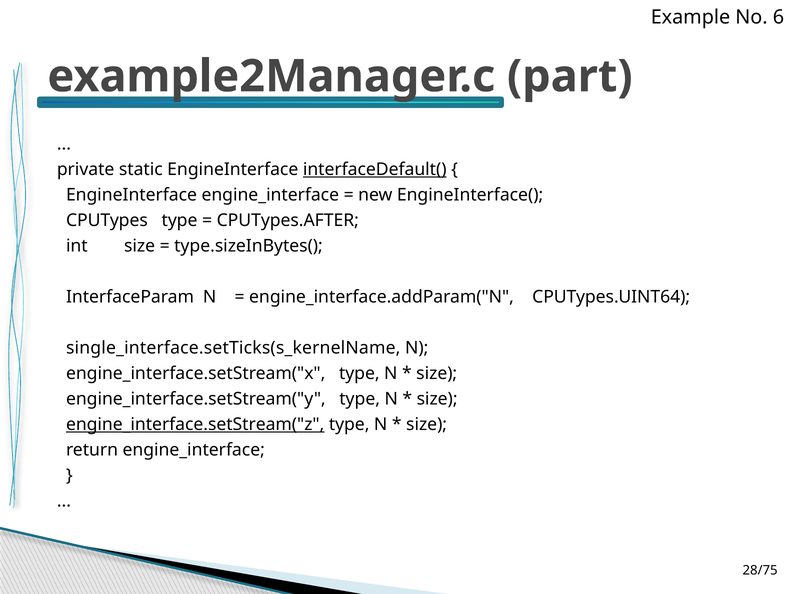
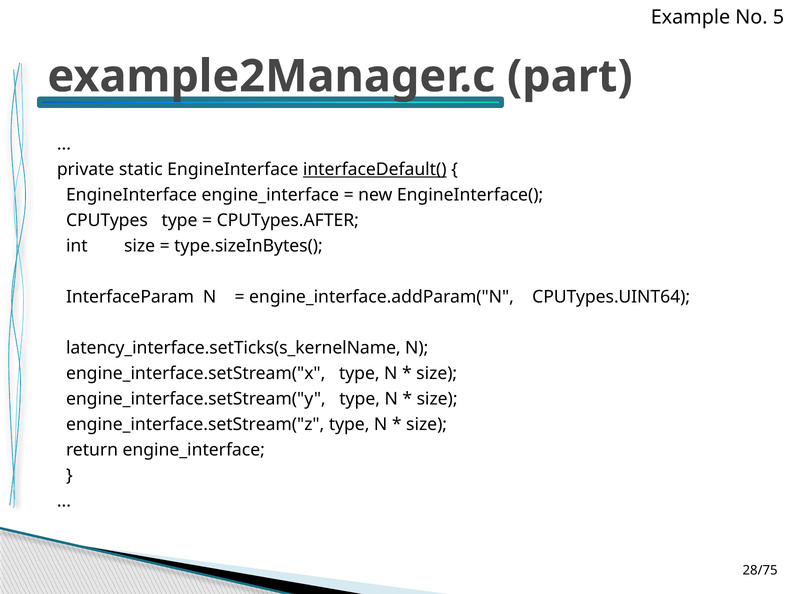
6: 6 -> 5 (778, 17)
single_interface.setTicks(s_kernelName: single_interface.setTicks(s_kernelName -> latency_interface.setTicks(s_kernelName (233, 348)
engine_interface.setStream("z underline: present -> none (195, 425)
